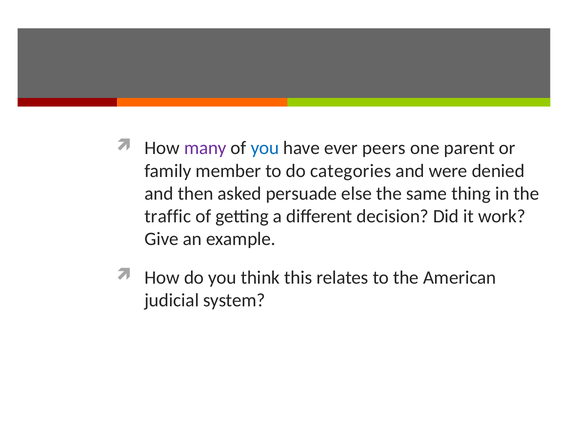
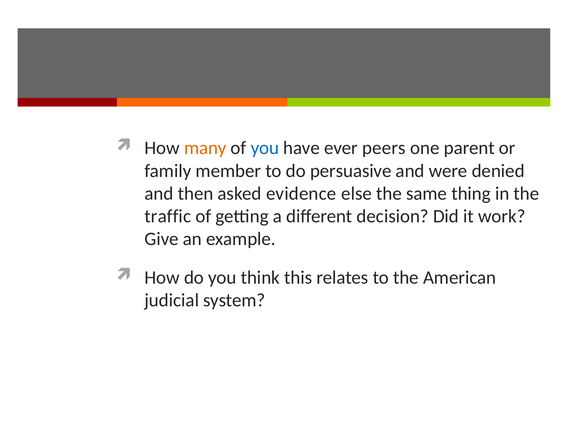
many colour: purple -> orange (205, 148)
categories: categories -> persuasive (351, 171)
persuade: persuade -> evidence (301, 194)
